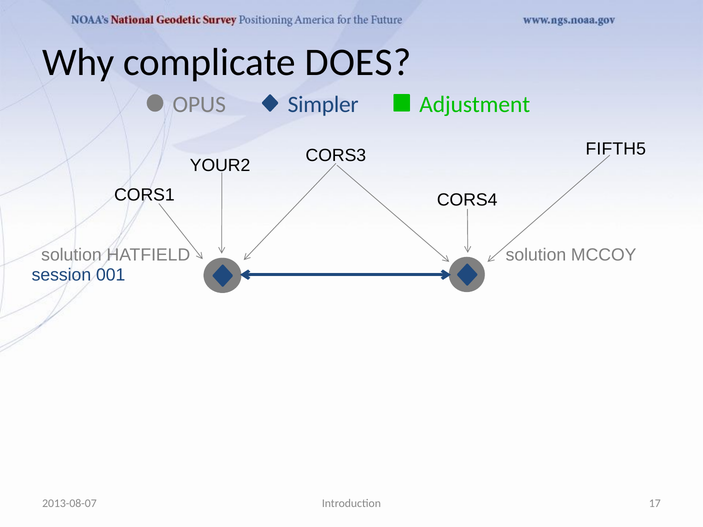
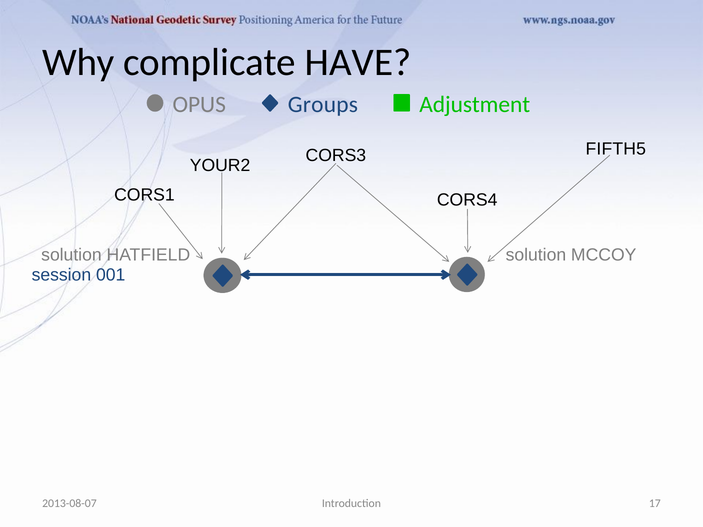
DOES: DOES -> HAVE (358, 62)
Simpler: Simpler -> Groups (323, 104)
